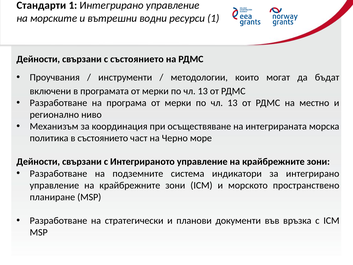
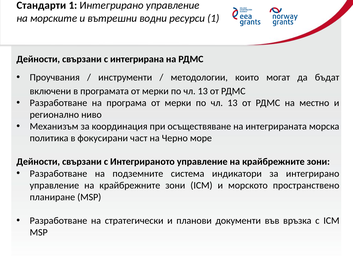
с състоянието: състоянието -> интегрирана (137, 59)
в състоянието: състоянието -> фокусирани (103, 138)
